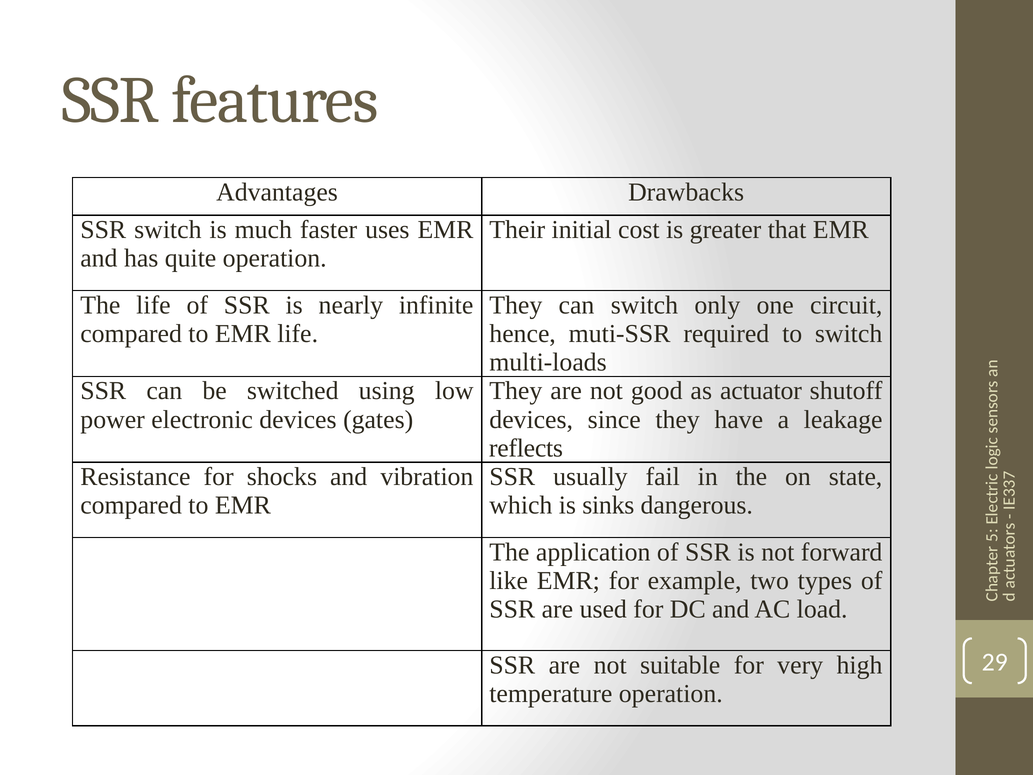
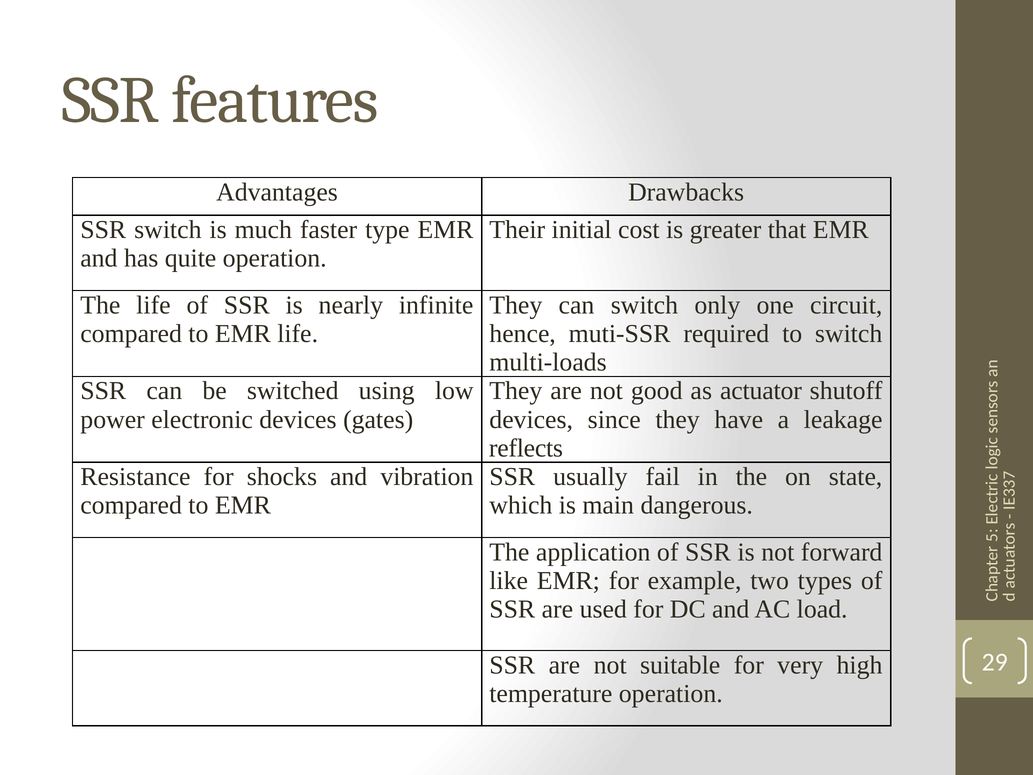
uses: uses -> type (387, 230)
sinks: sinks -> main (608, 505)
